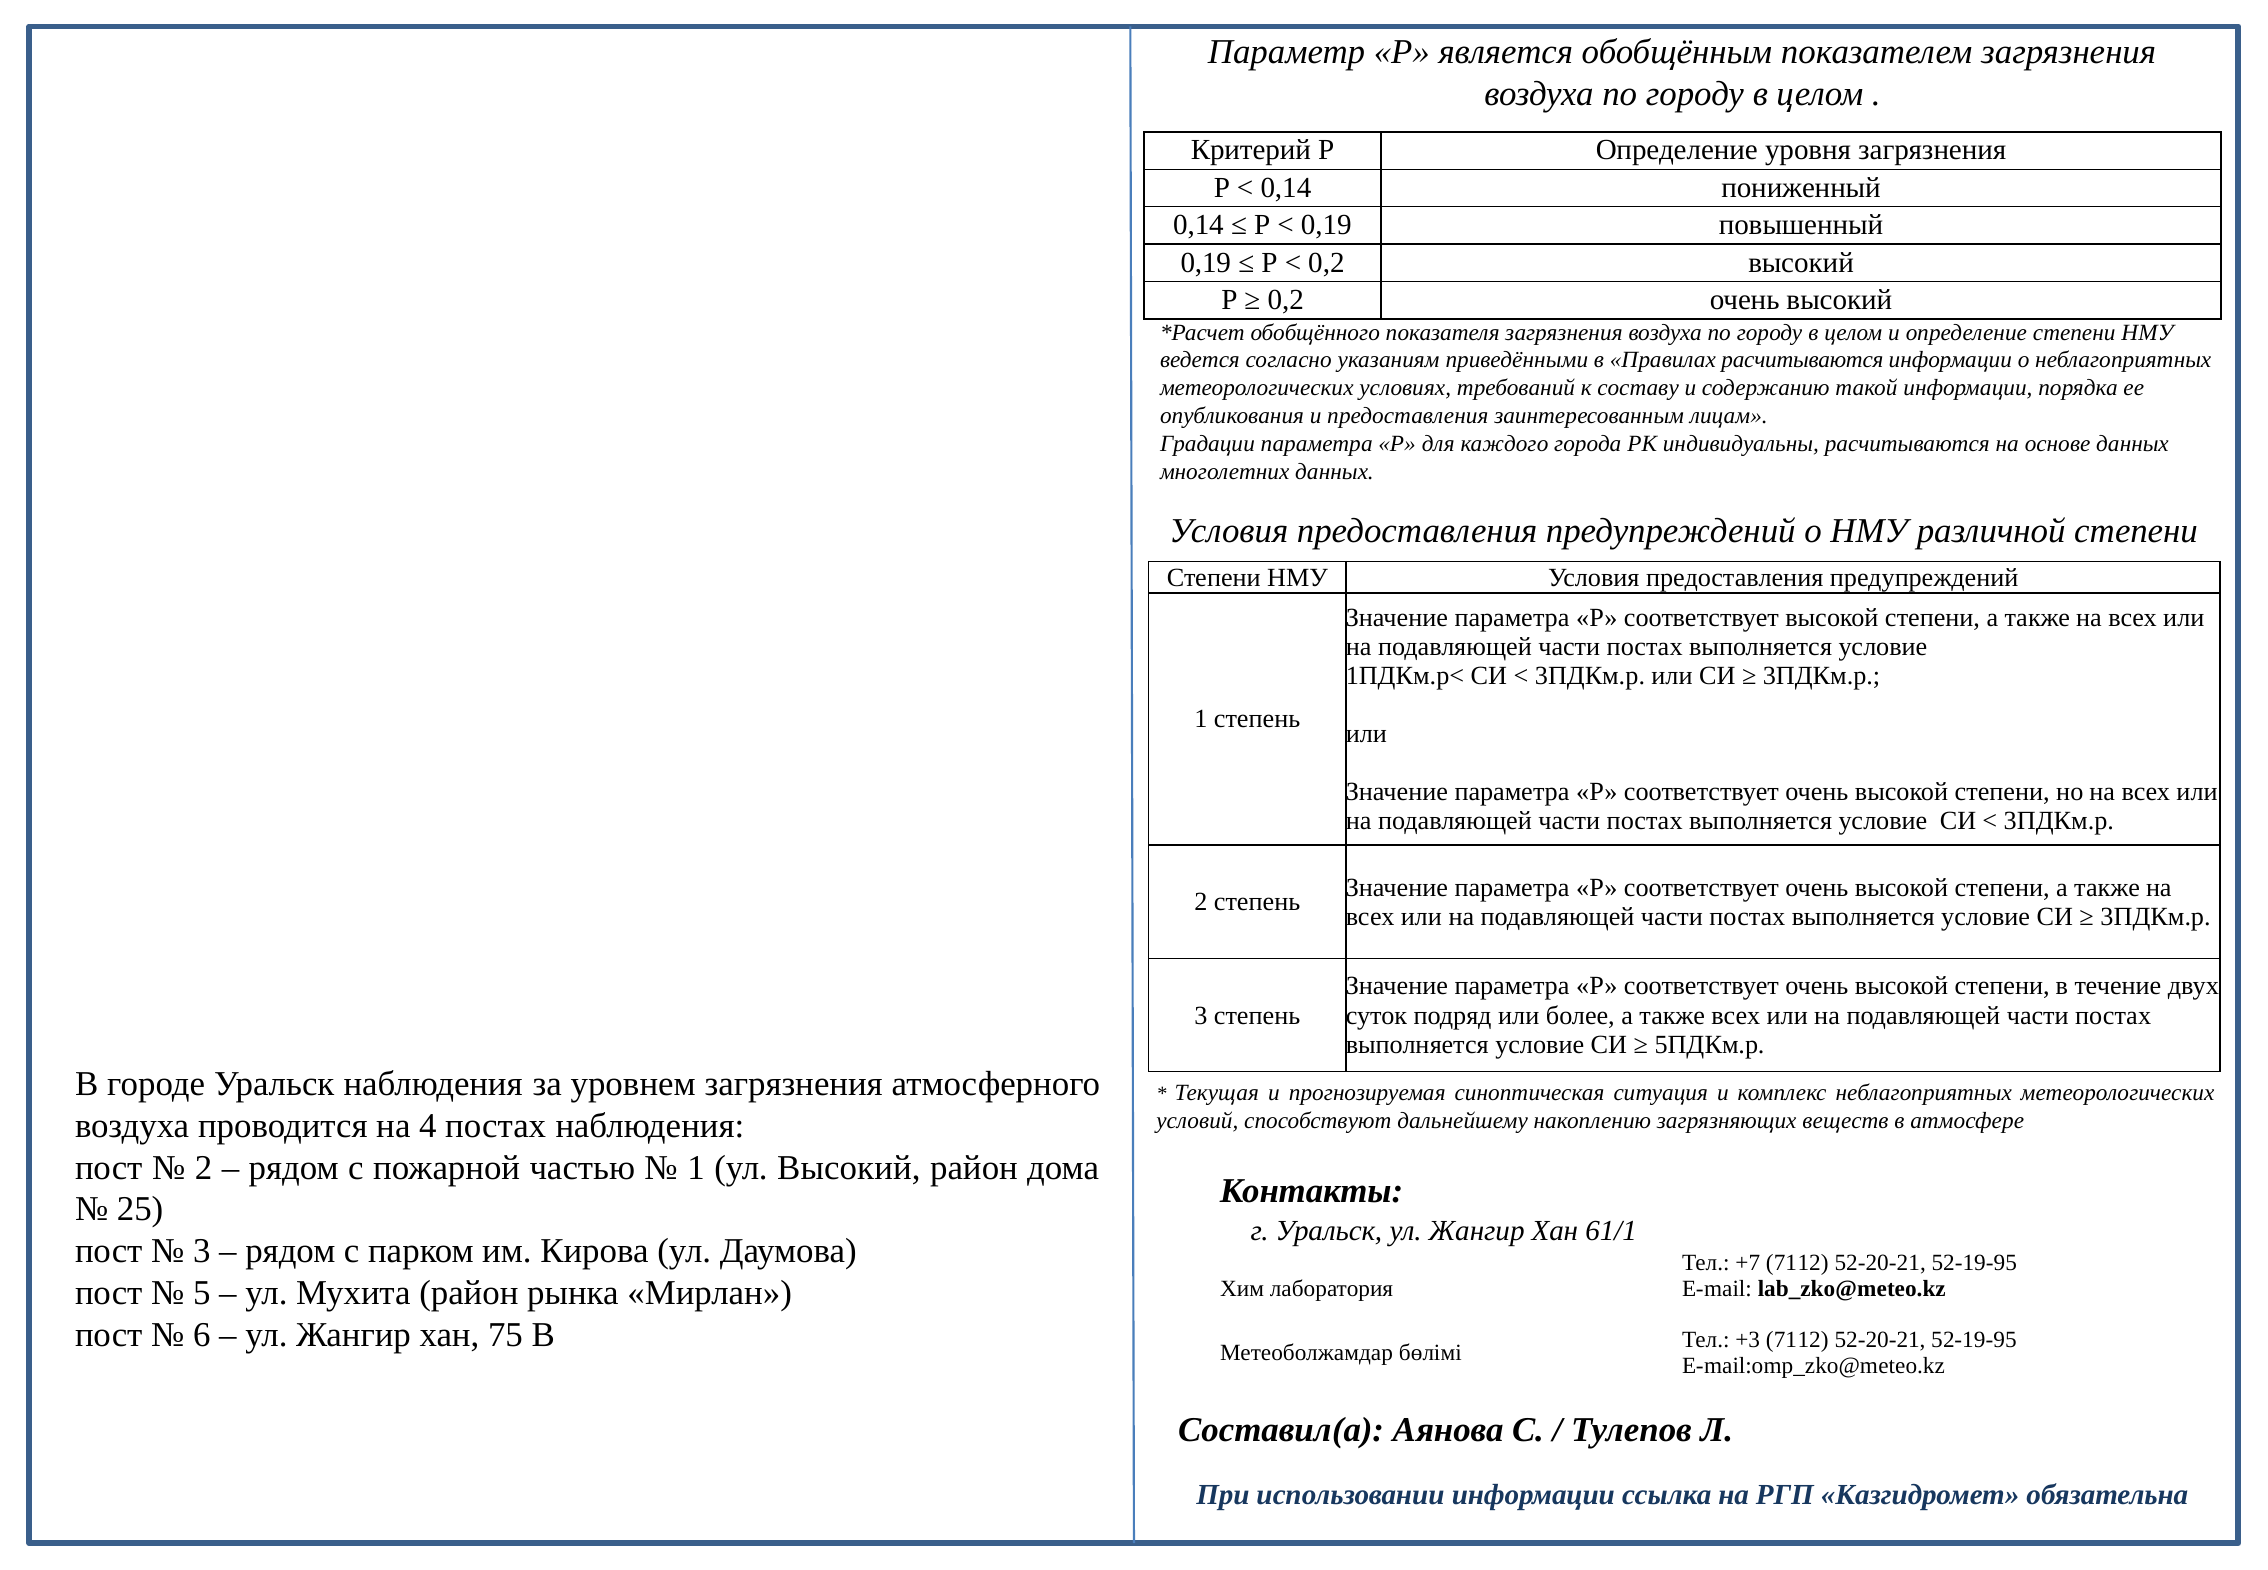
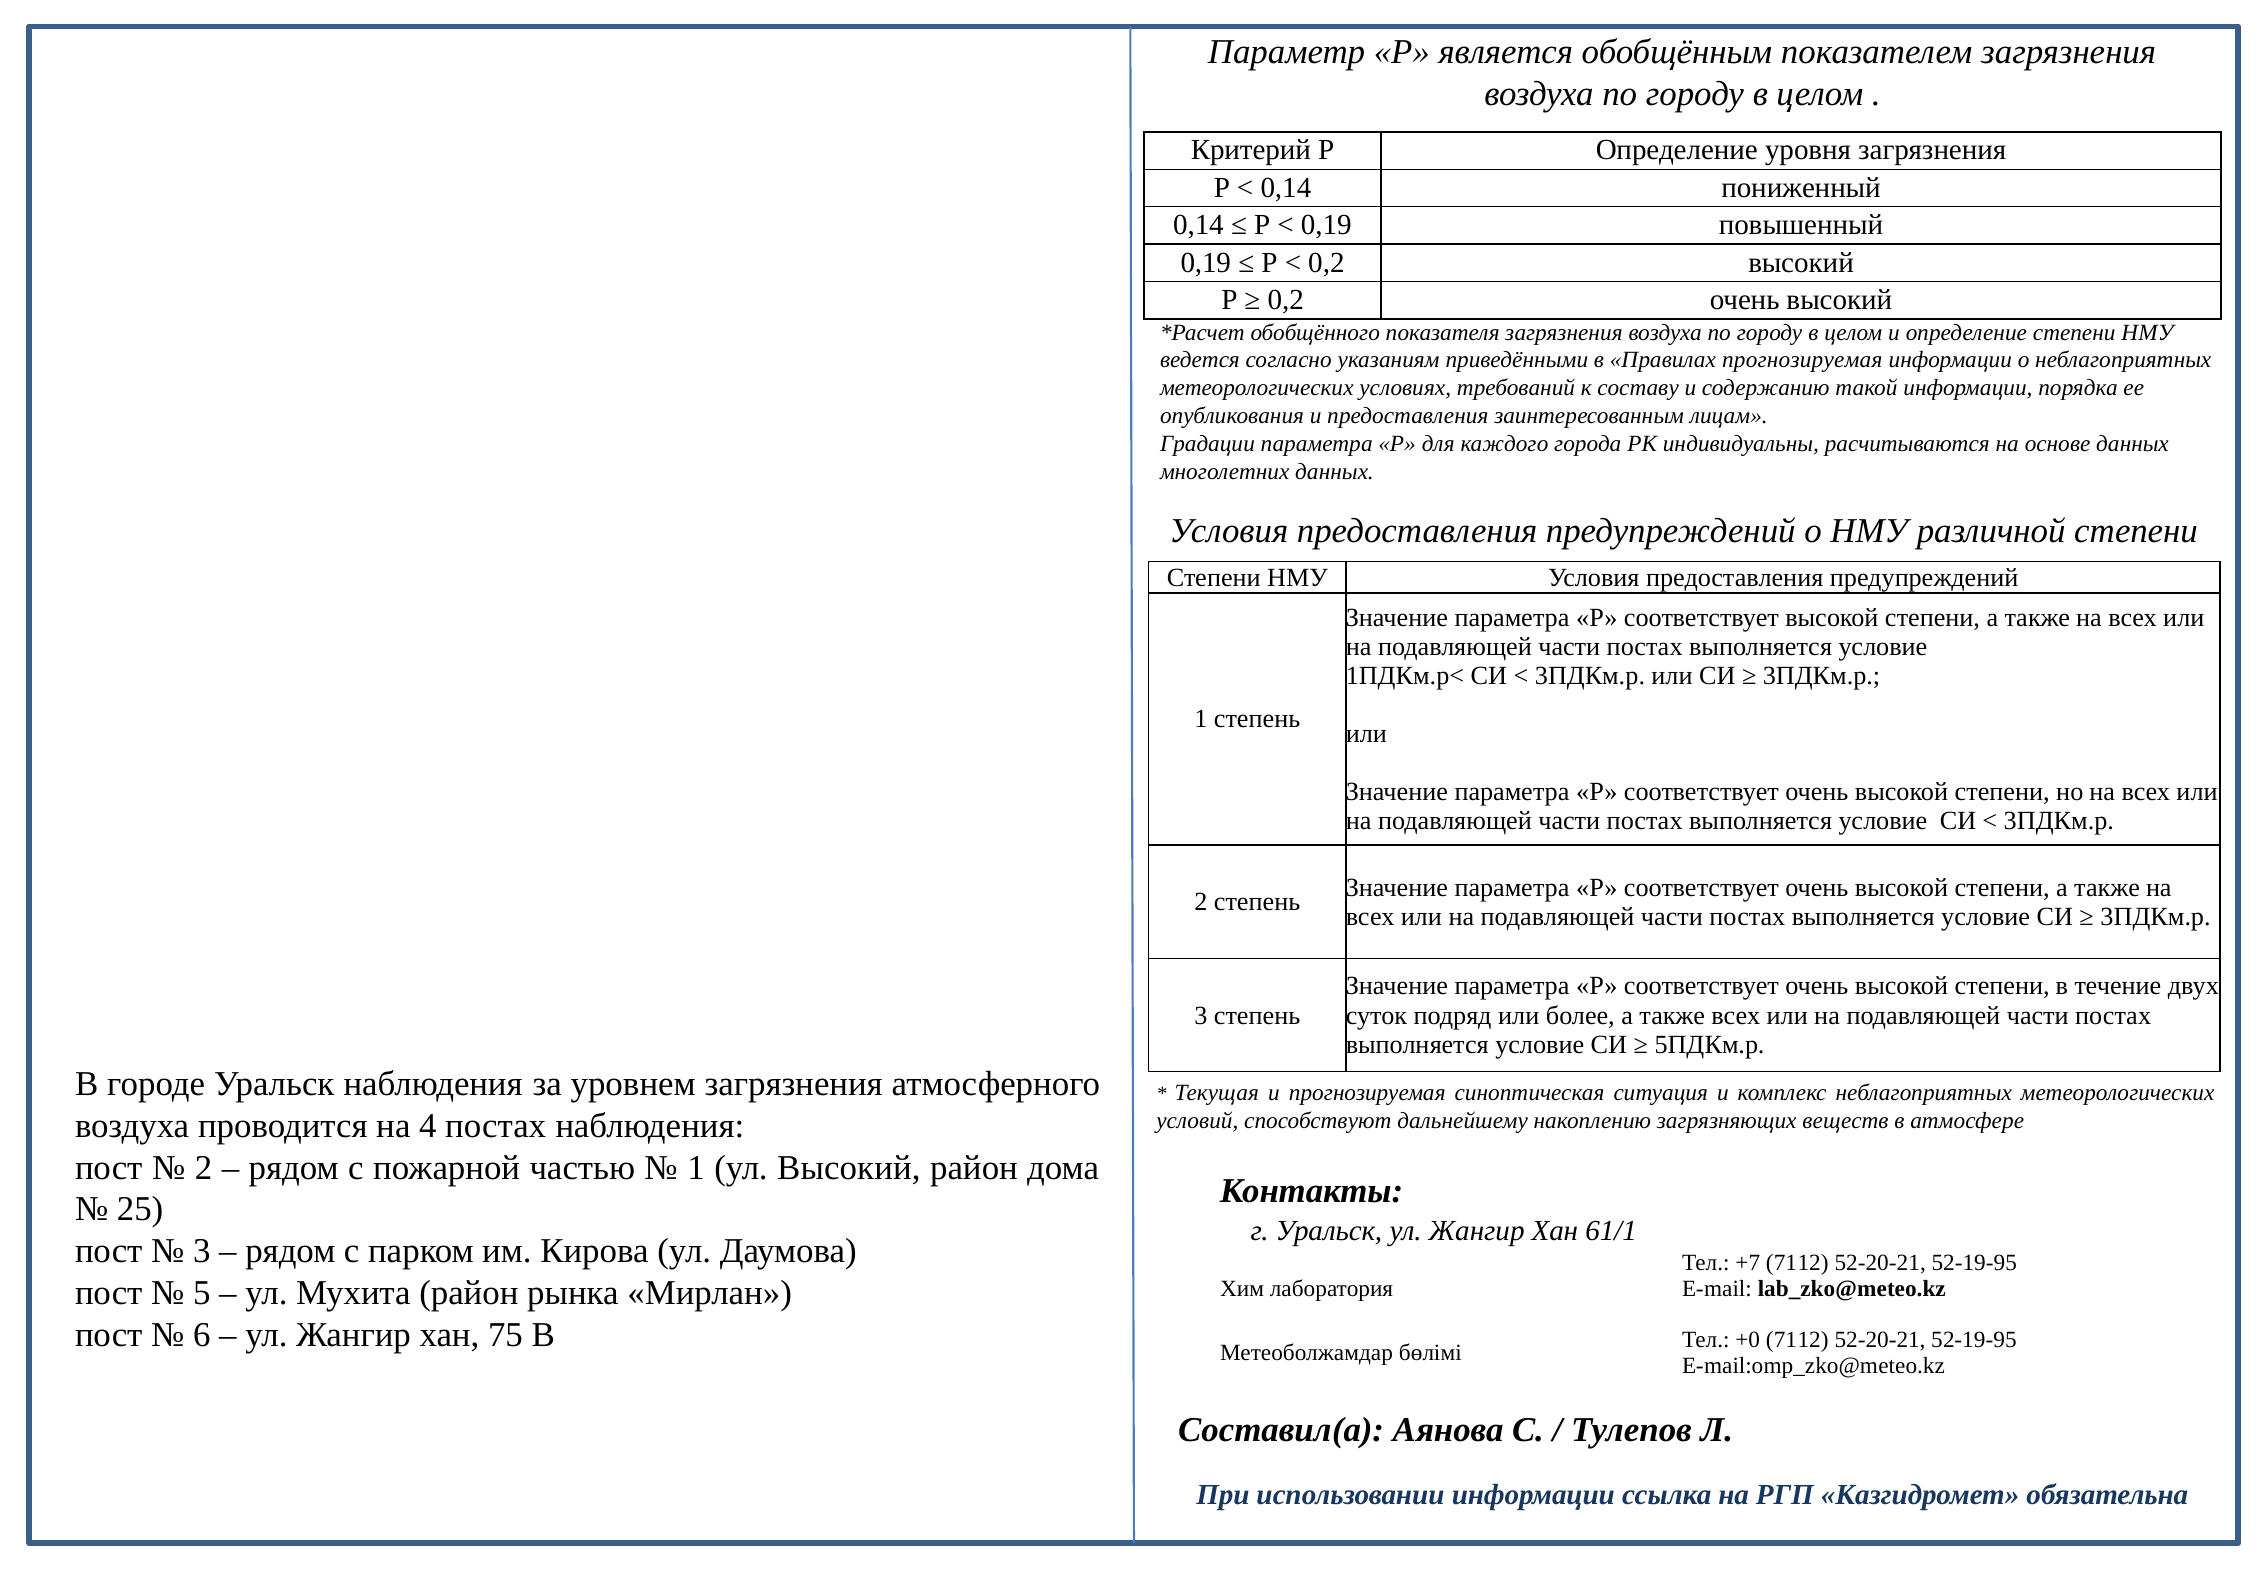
Правилах расчитываются: расчитываются -> прогнозируемая (1802, 360)
+3: +3 -> +0 (1748, 1340)
